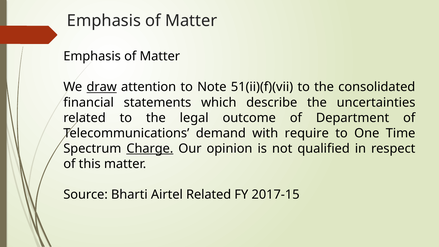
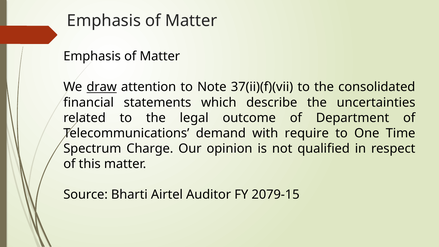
51(ii)(f)(vii: 51(ii)(f)(vii -> 37(ii)(f)(vii (262, 87)
Charge underline: present -> none (150, 149)
Airtel Related: Related -> Auditor (209, 195)
2017-15: 2017-15 -> 2079-15 (276, 195)
